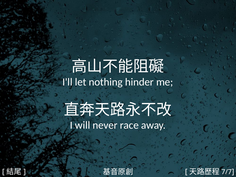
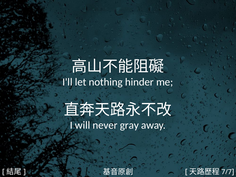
race: race -> gray (129, 125)
